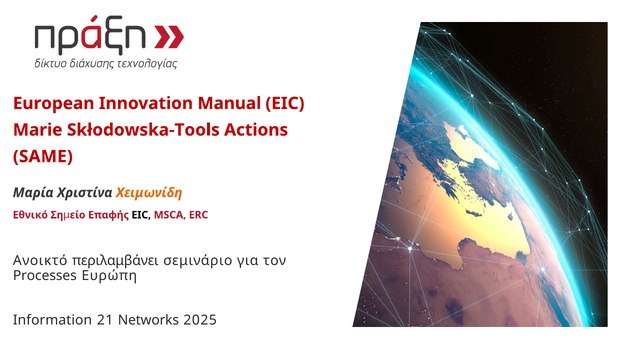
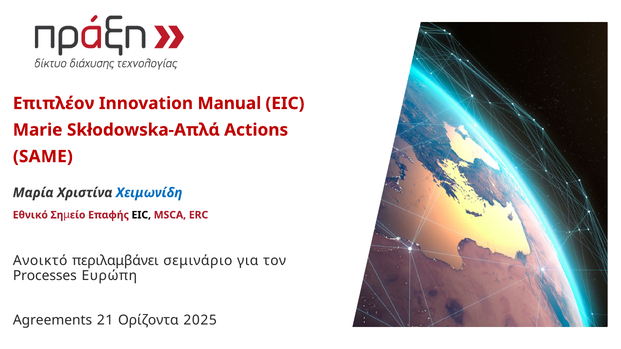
Εuropean: Εuropean -> Επιπλέον (54, 104)
Skłodowska-Tools: Skłodowska-Tools -> Skłodowska-Απλά (143, 130)
Χειμωνίδη colour: orange -> blue (149, 193)
Information: Information -> Agreements (53, 320)
Networks: Networks -> Ορίζοντα (148, 320)
